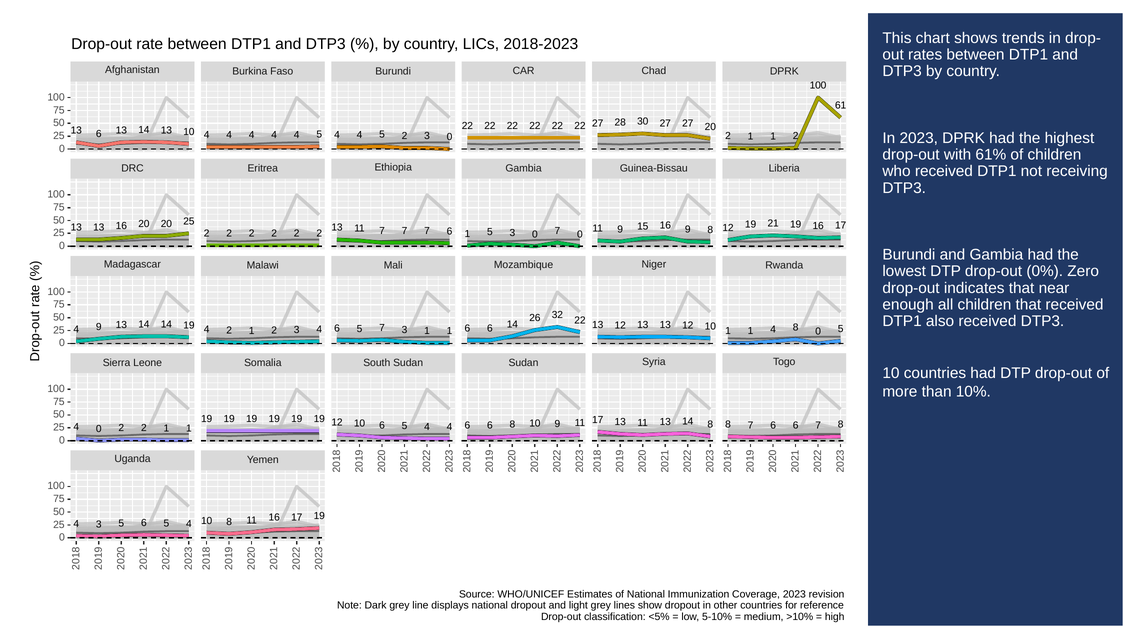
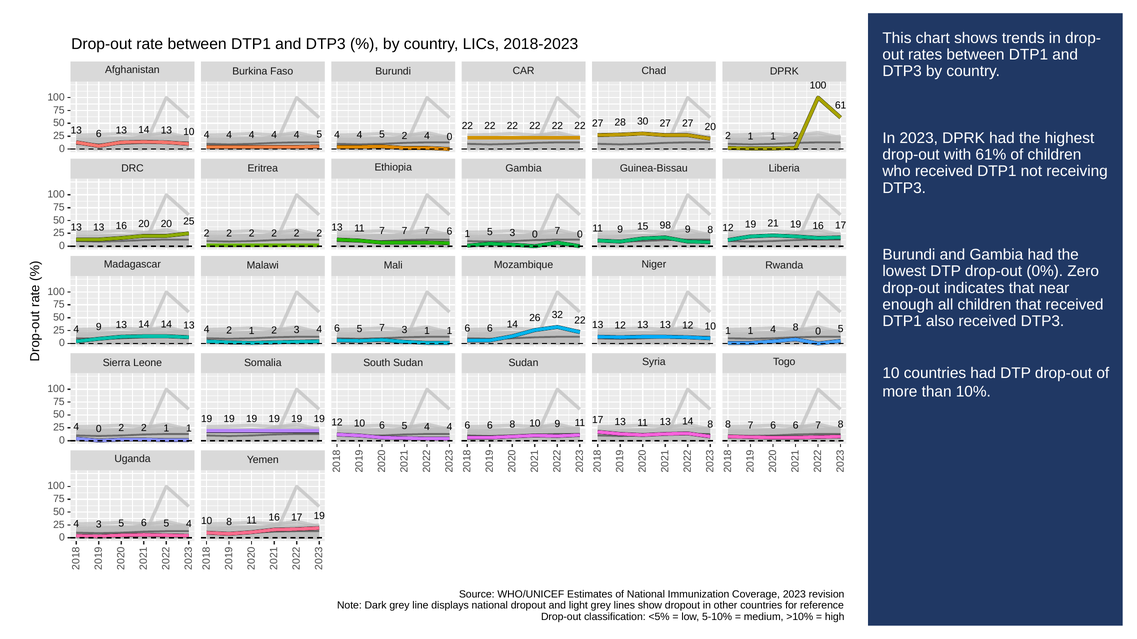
5 2 3: 3 -> 4 (427, 136)
15 16: 16 -> 98 (665, 226)
14 14 19: 19 -> 13 (189, 326)
